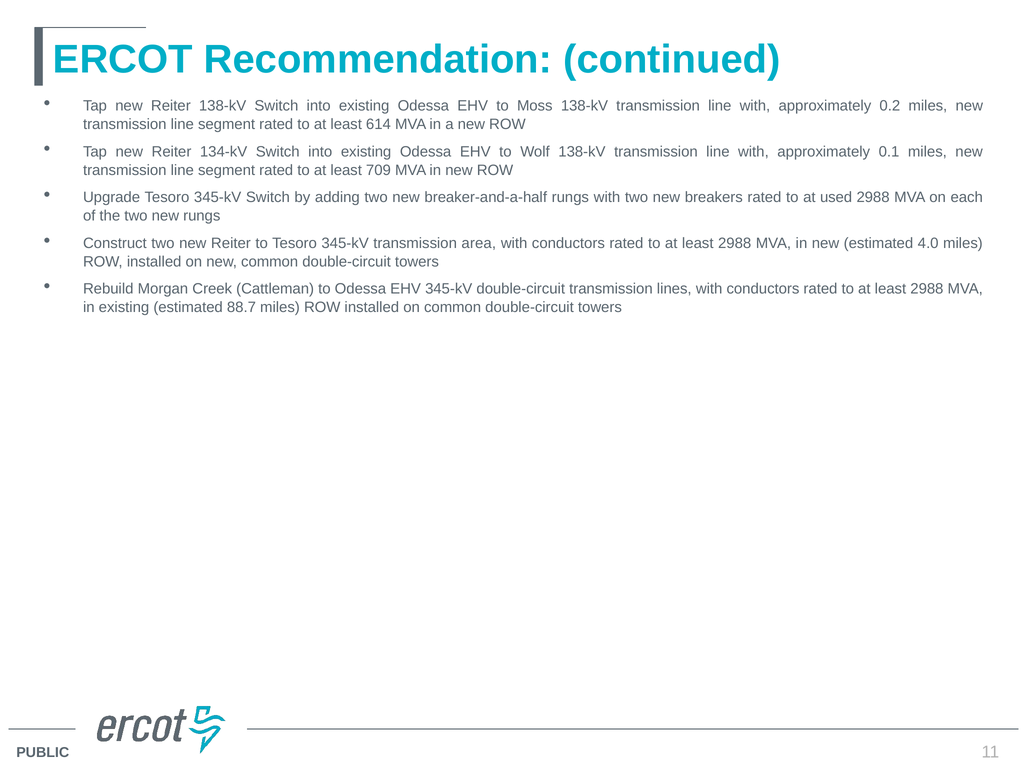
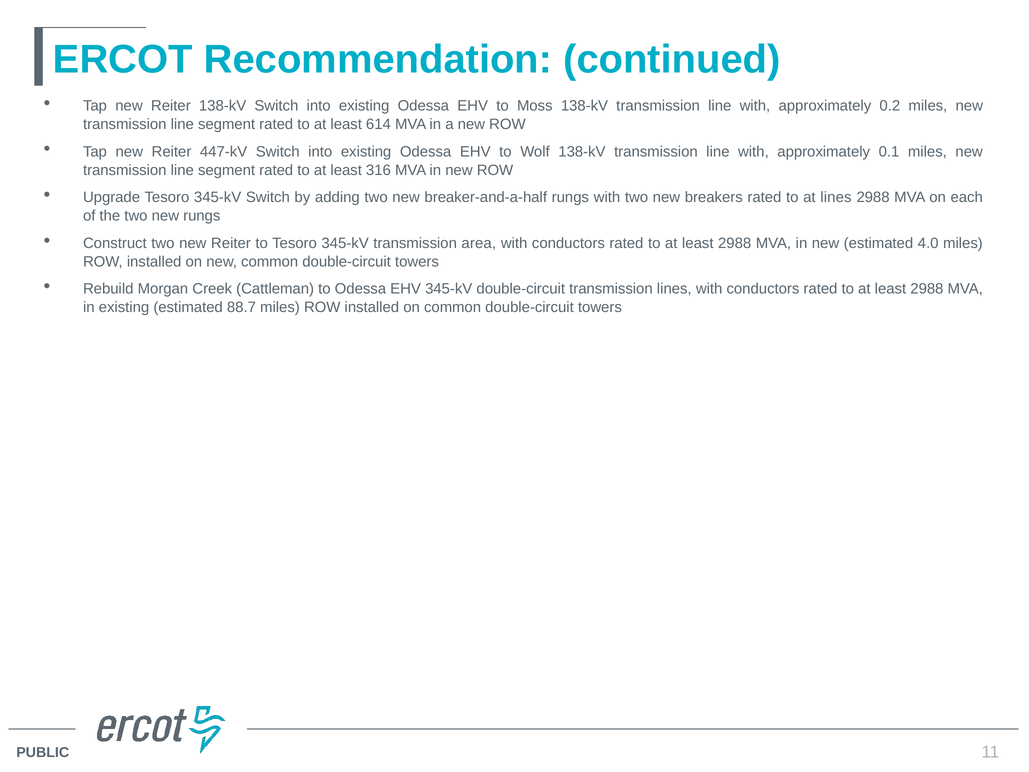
134-kV: 134-kV -> 447-kV (224, 152)
709: 709 -> 316 (378, 170)
at used: used -> lines (836, 197)
